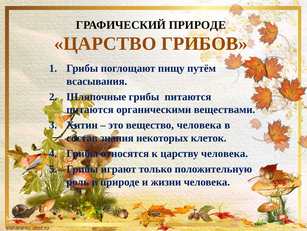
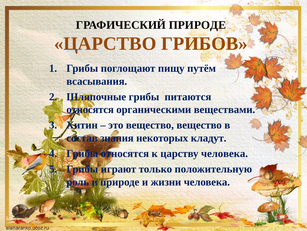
питаются: питаются -> относятся (90, 109)
вещество человека: человека -> вещество (199, 125)
клеток: клеток -> кладут (209, 138)
